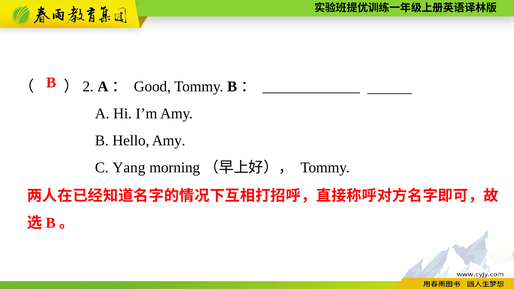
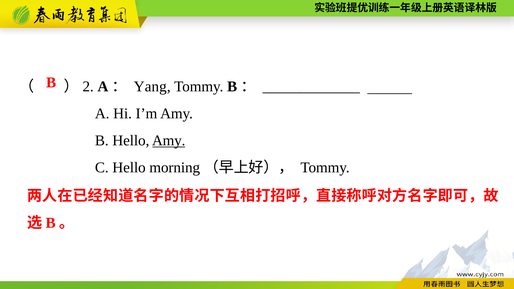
Good: Good -> Yang (152, 87)
Amy underline: none -> present (169, 141)
C Yang: Yang -> Hello (129, 168)
